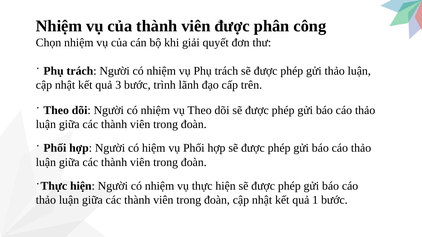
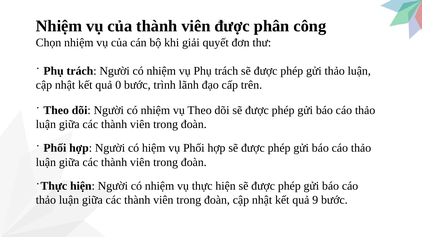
3: 3 -> 0 (118, 85)
1: 1 -> 9 (315, 200)
